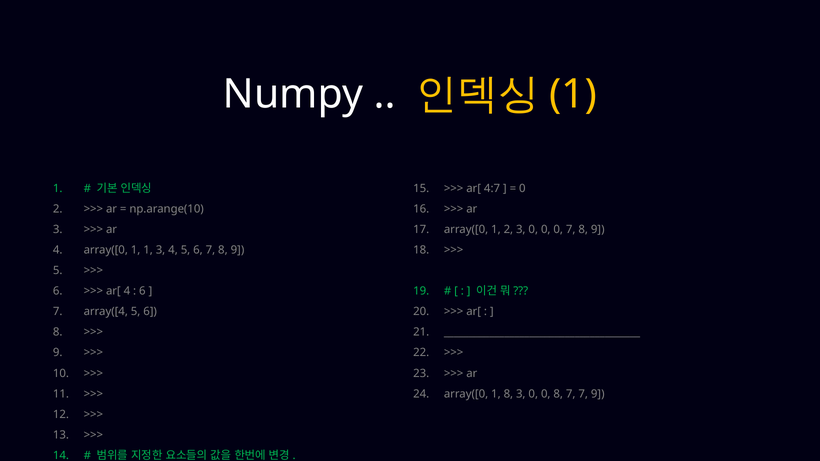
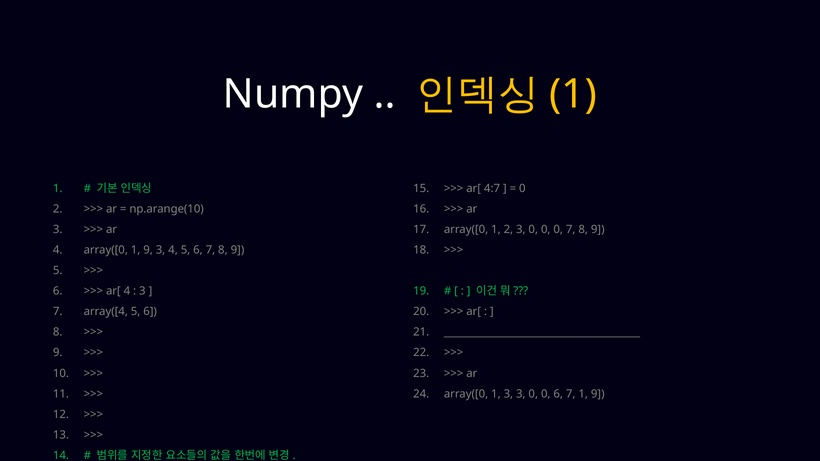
array([0 1 1: 1 -> 9 (148, 250)
6: 6 -> 3 (142, 291)
1 8: 8 -> 3 (508, 394)
0 8: 8 -> 6 (558, 394)
7 7: 7 -> 1 (583, 394)
